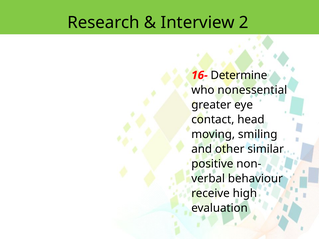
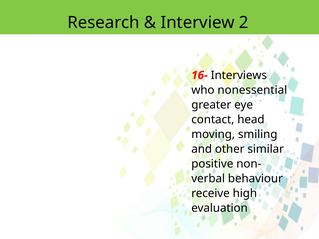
Determine: Determine -> Interviews (239, 75)
